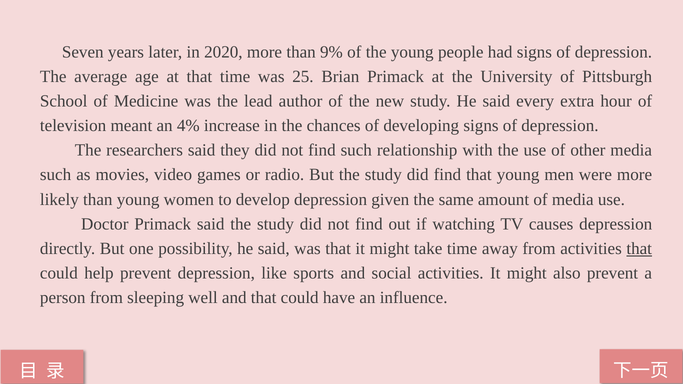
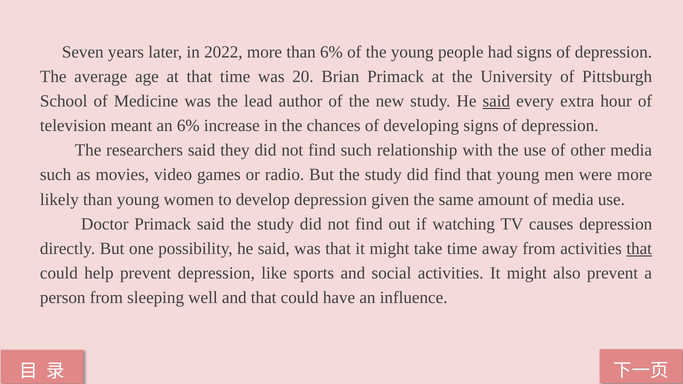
2020: 2020 -> 2022 (223, 52)
than 9%: 9% -> 6% (331, 52)
25: 25 -> 20 (303, 77)
said underline: none -> present (496, 101)
an 4%: 4% -> 6% (188, 126)
